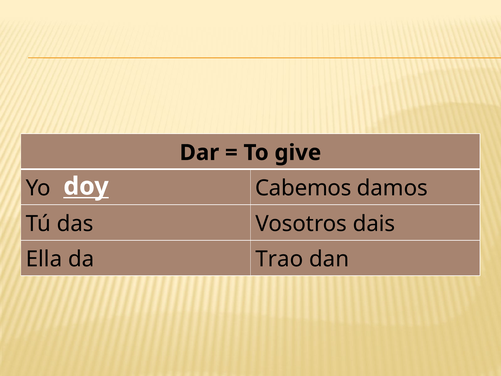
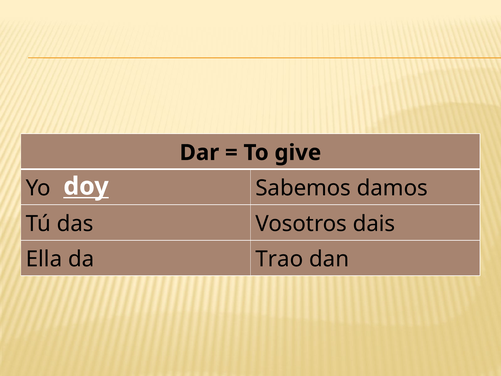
Cabemos: Cabemos -> Sabemos (303, 188)
